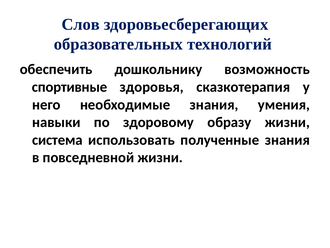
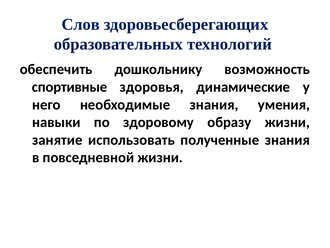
сказкотерапия: сказкотерапия -> динамические (243, 87)
система: система -> занятие (57, 140)
